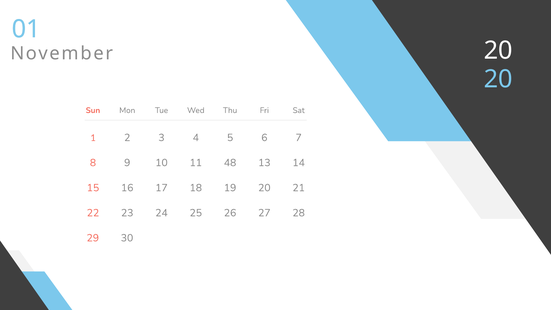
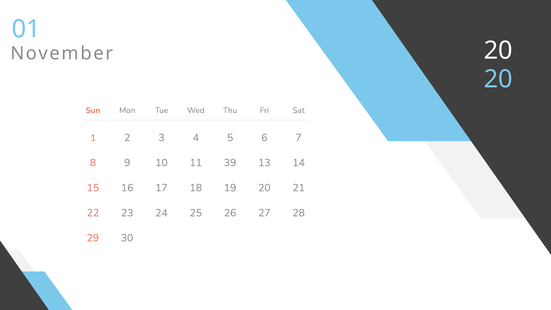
48: 48 -> 39 (230, 163)
